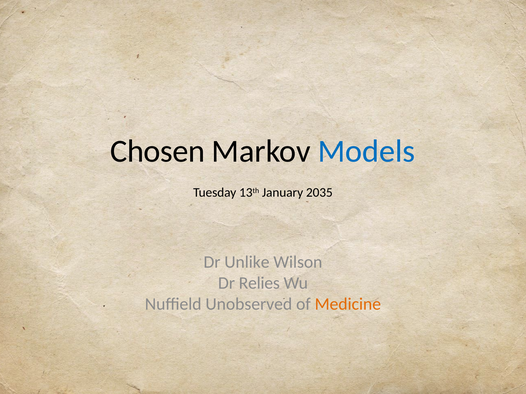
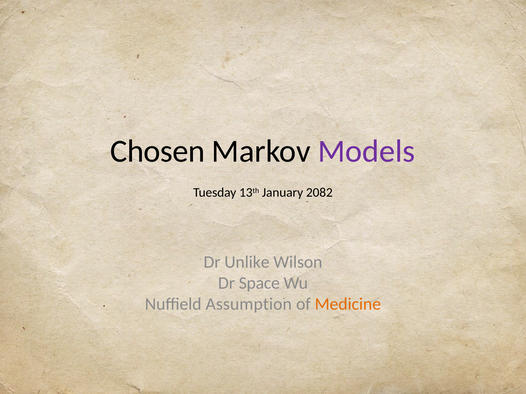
Models colour: blue -> purple (366, 151)
2035: 2035 -> 2082 (319, 193)
Relies: Relies -> Space (259, 284)
Unobserved: Unobserved -> Assumption (249, 305)
